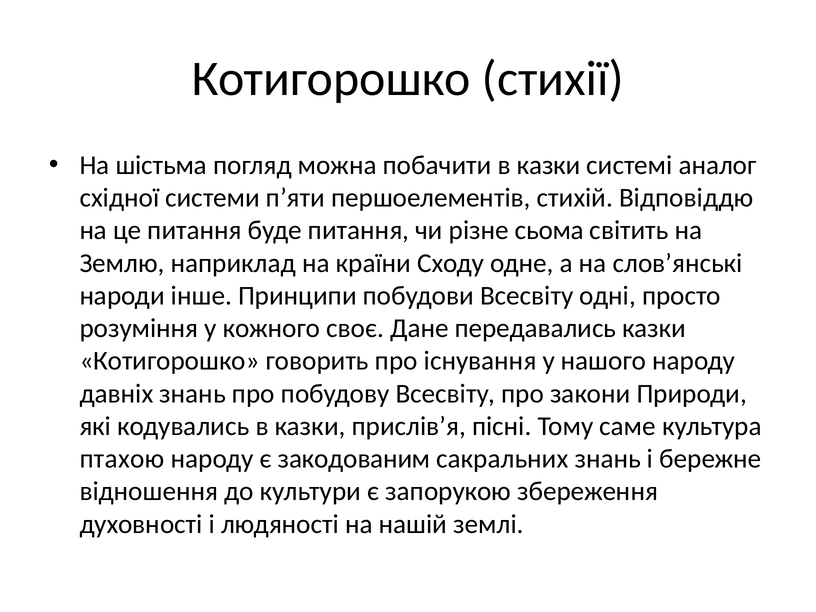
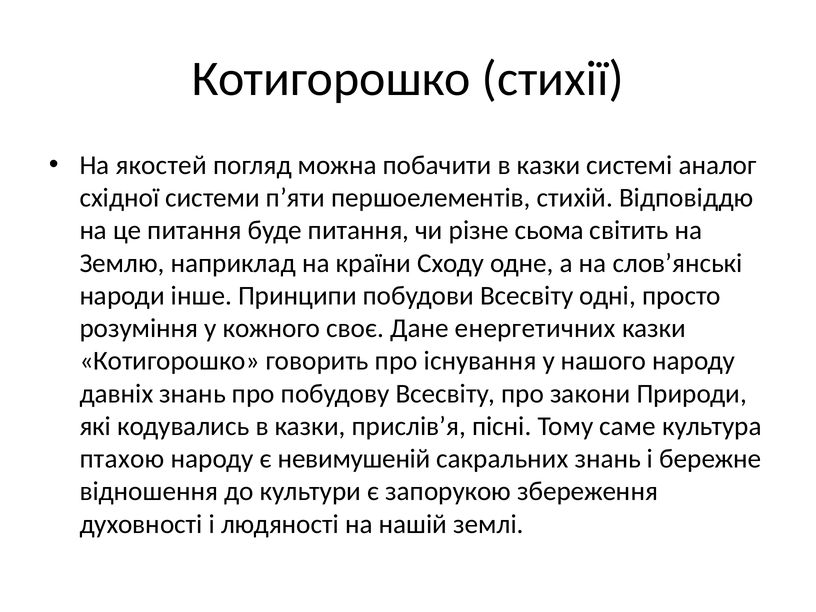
шістьма: шістьма -> якостей (161, 165)
передавались: передавались -> енергетичних (535, 328)
закодованим: закодованим -> невимушеній (354, 459)
